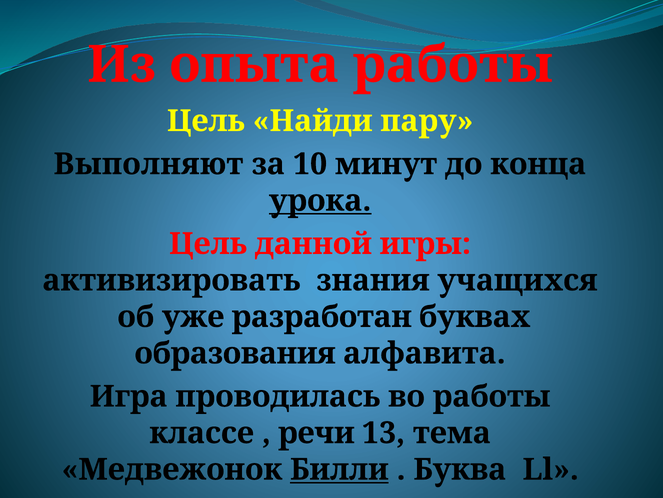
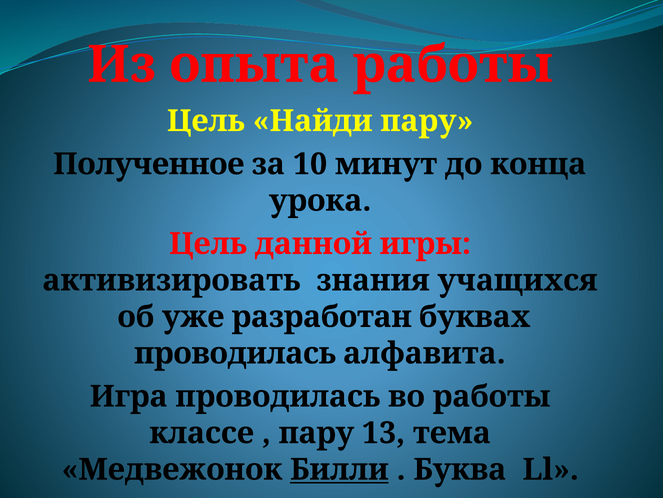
Выполняют: Выполняют -> Полученное (149, 164)
урока underline: present -> none (320, 200)
образования: образования -> проводилась (235, 353)
речи: речи -> пару (316, 432)
